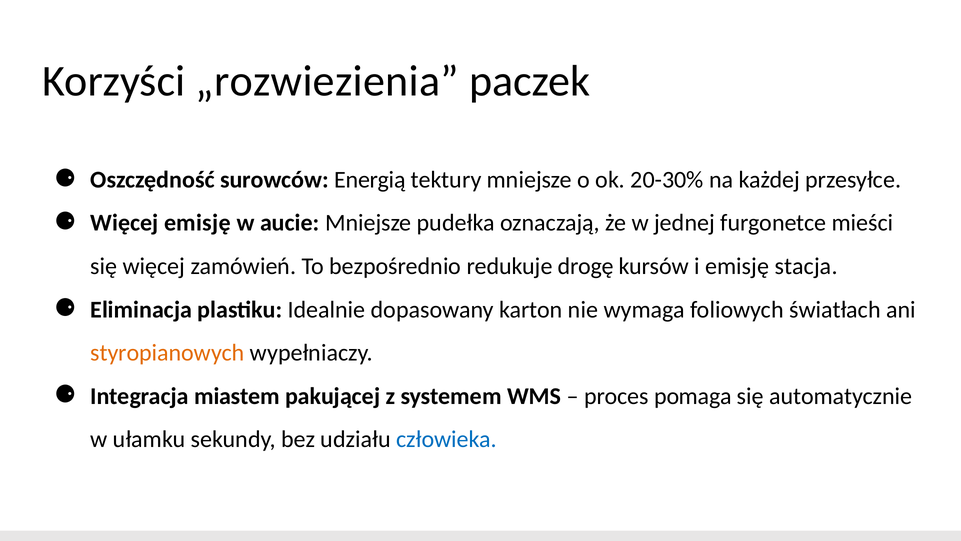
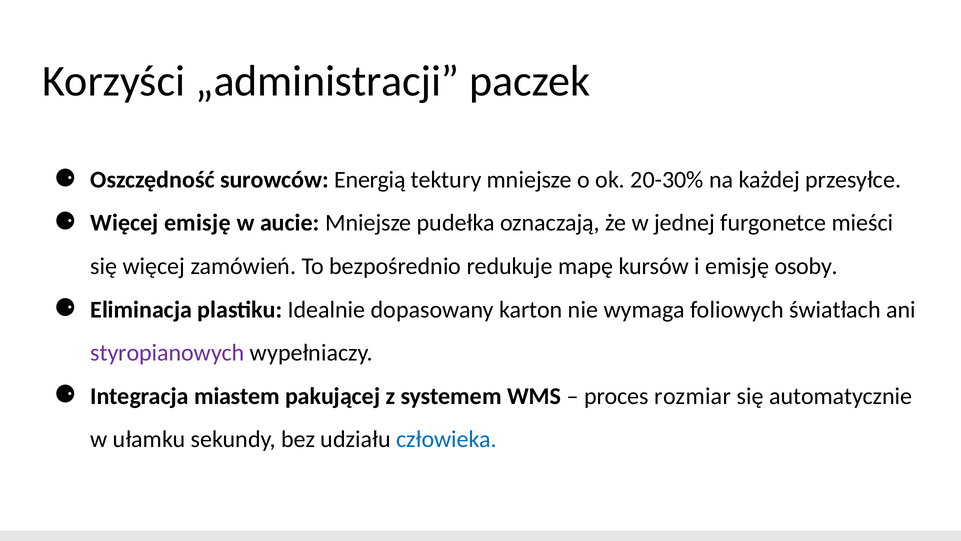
„rozwiezienia: „rozwiezienia -> „administracji (327, 81)
drogę: drogę -> mapę (586, 266)
stacja: stacja -> osoby (806, 266)
styropianowych colour: orange -> purple (167, 353)
pomaga: pomaga -> rozmiar (693, 396)
